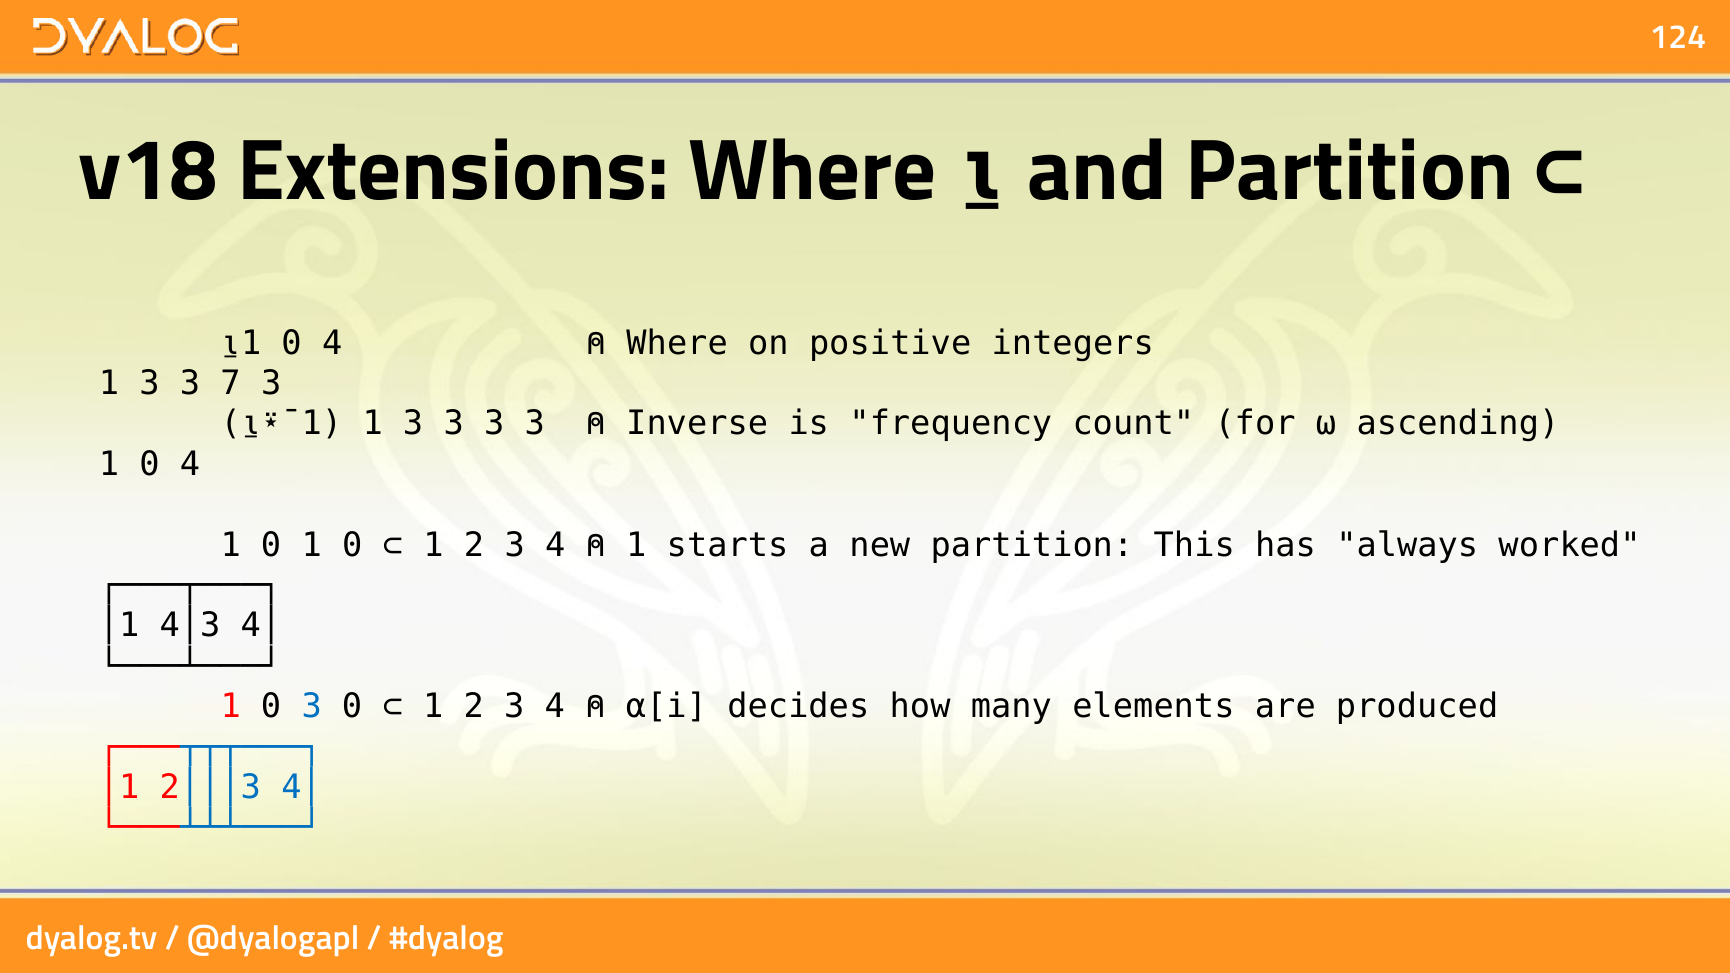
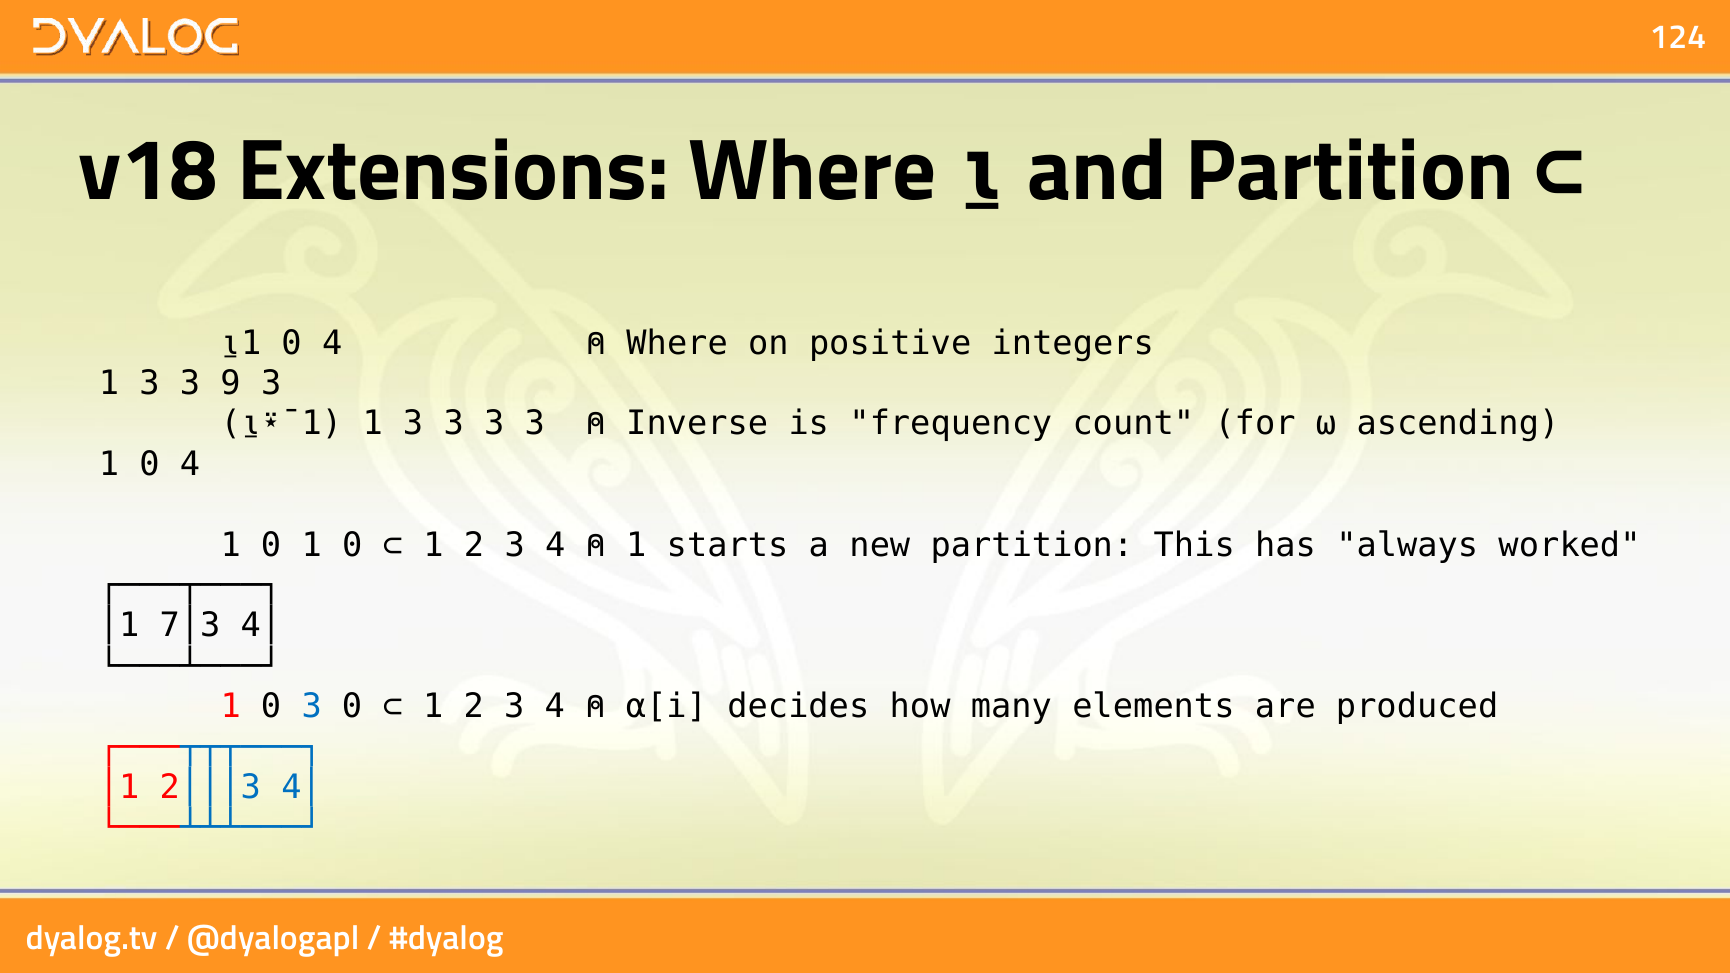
7: 7 -> 9 (231, 384)
4│3: 4│3 -> 7│3 (190, 626)
